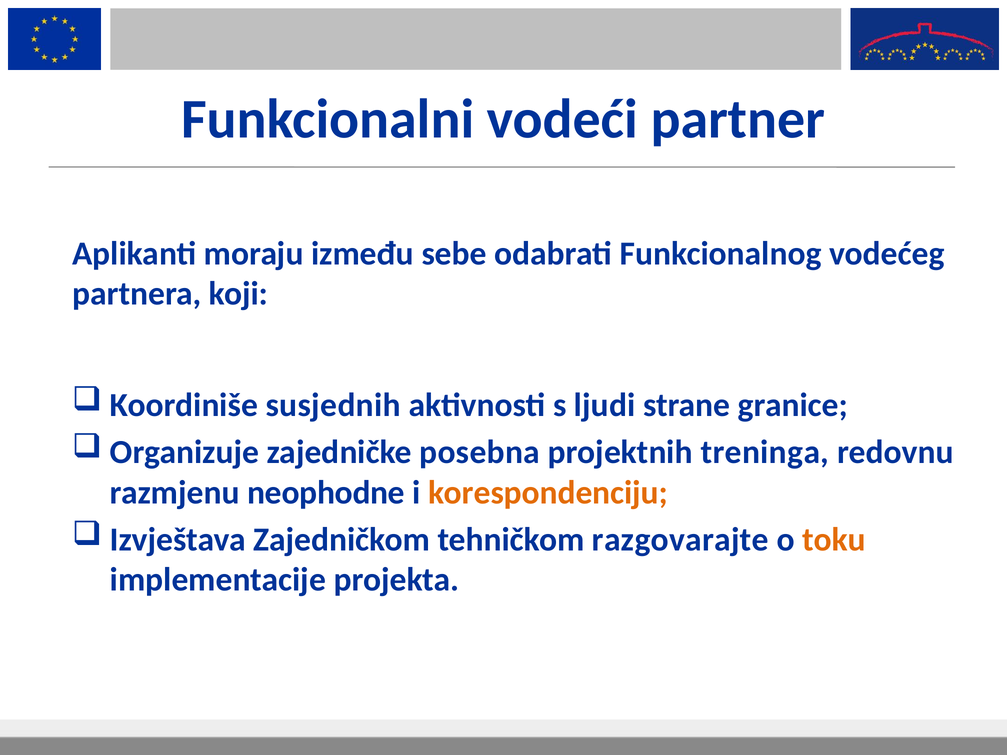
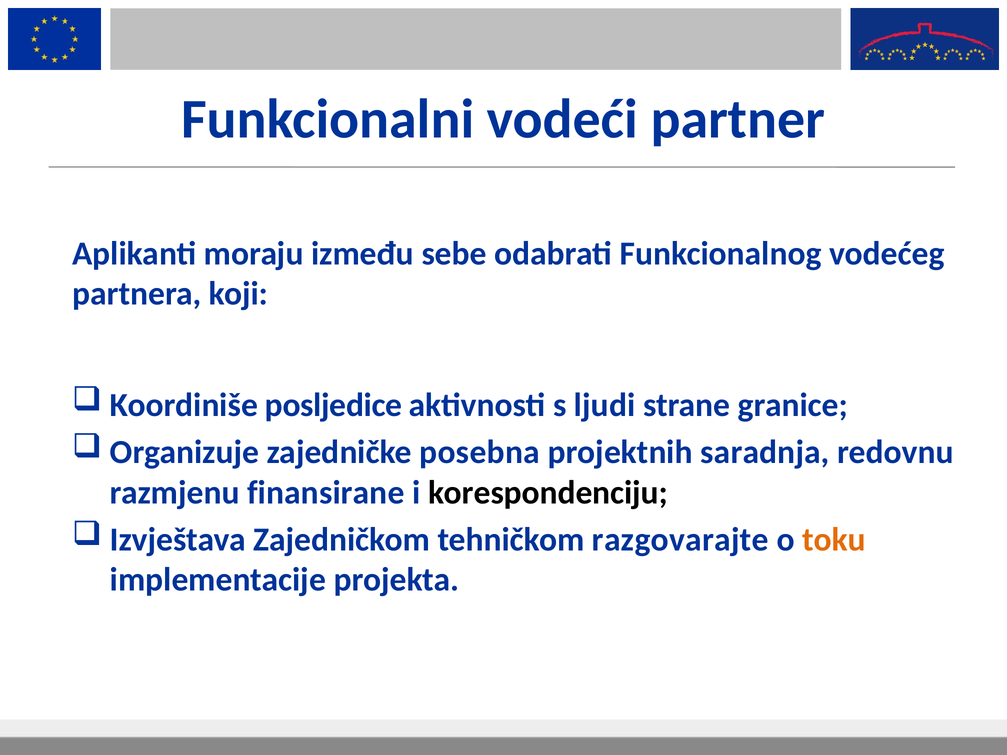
susjednih: susjednih -> posljedice (334, 405)
treninga: treninga -> saradnja (765, 452)
neophodne: neophodne -> finansirane (326, 493)
korespondenciju colour: orange -> black (548, 493)
